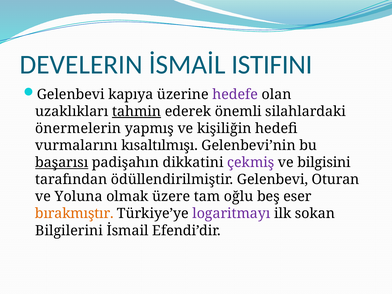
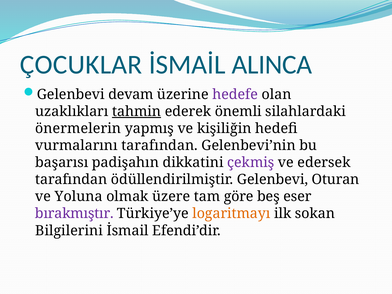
DEVELERIN: DEVELERIN -> ÇOCUKLAR (81, 65)
ISTIFINI: ISTIFINI -> ALINCA (272, 65)
kapıya: kapıya -> devam (131, 94)
vurmalarını kısaltılmışı: kısaltılmışı -> tarafından (160, 145)
başarısı underline: present -> none (62, 163)
bilgisini: bilgisini -> edersek (324, 163)
oğlu: oğlu -> göre (239, 197)
bırakmıştır colour: orange -> purple (74, 214)
logaritmayı colour: purple -> orange (231, 214)
